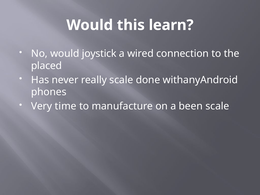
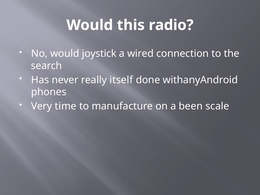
learn: learn -> radio (171, 25)
placed: placed -> search (46, 66)
really scale: scale -> itself (121, 80)
